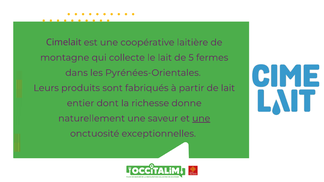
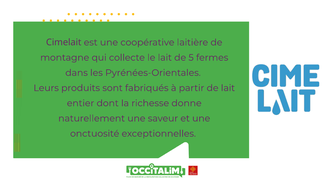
une underline: present -> none (201, 119)
